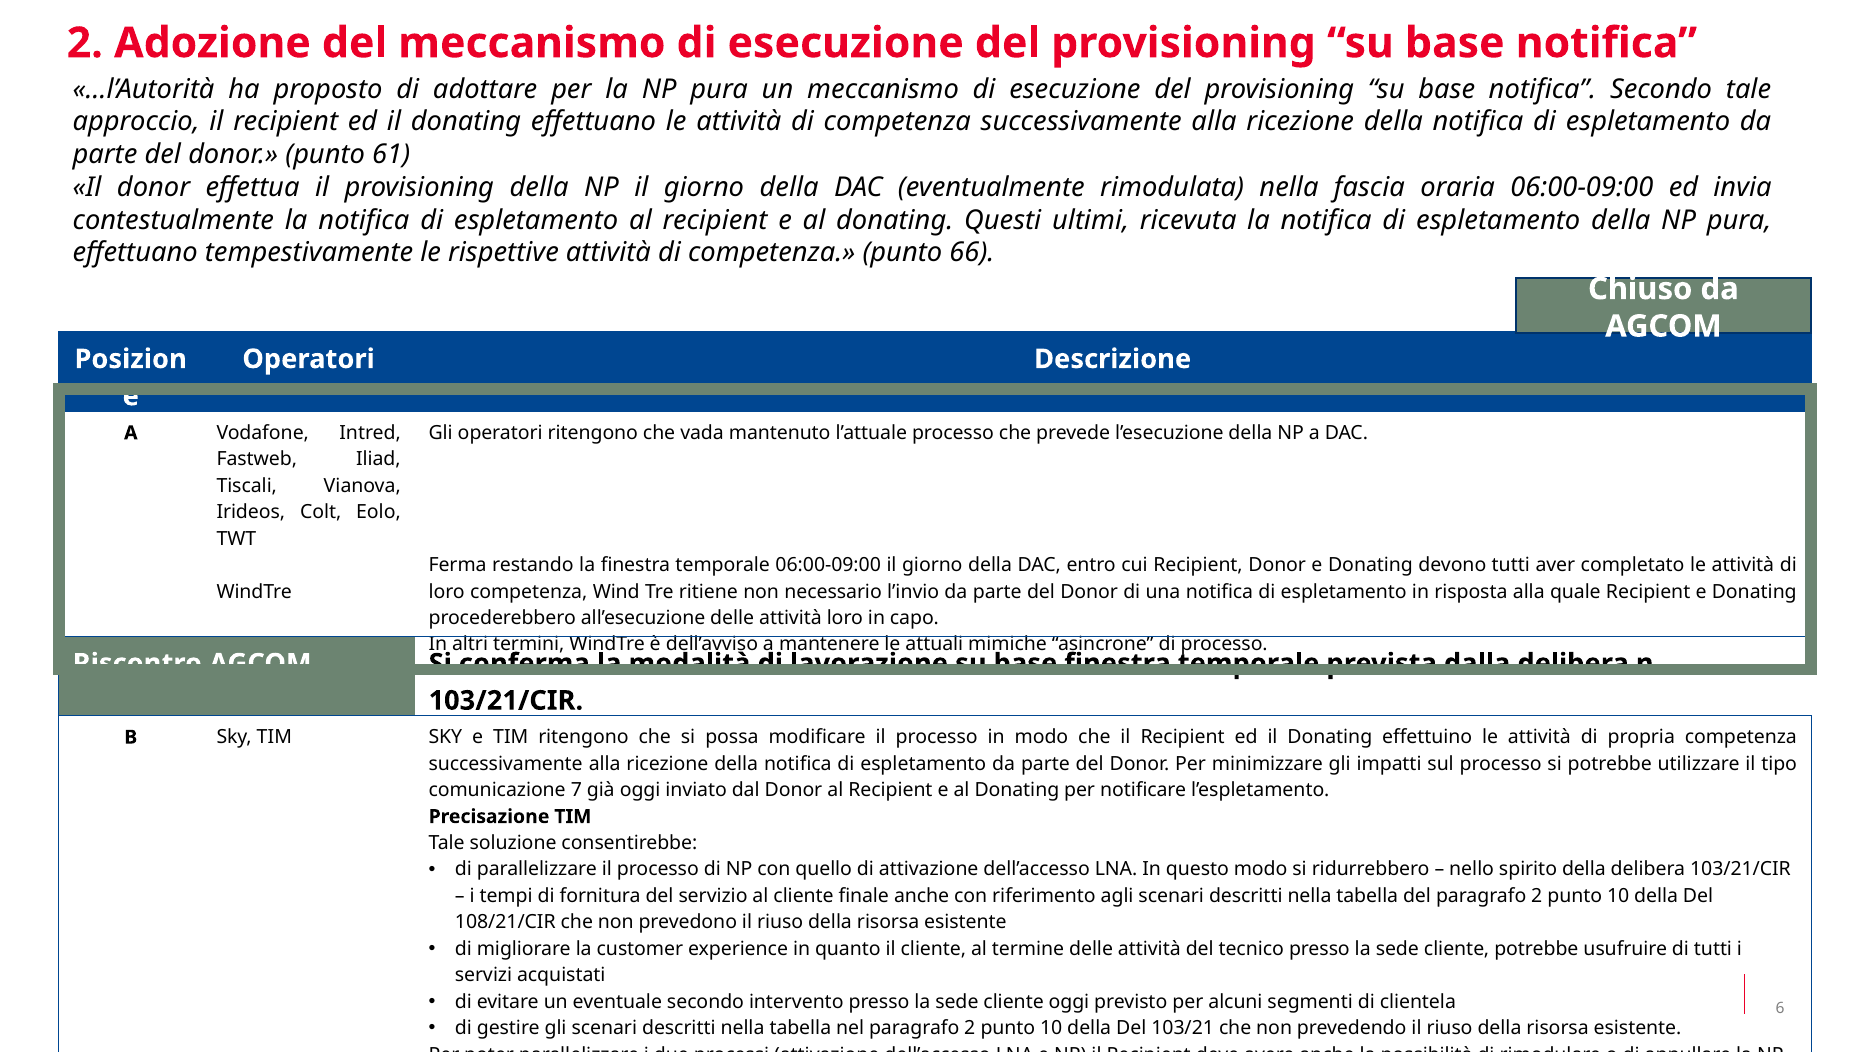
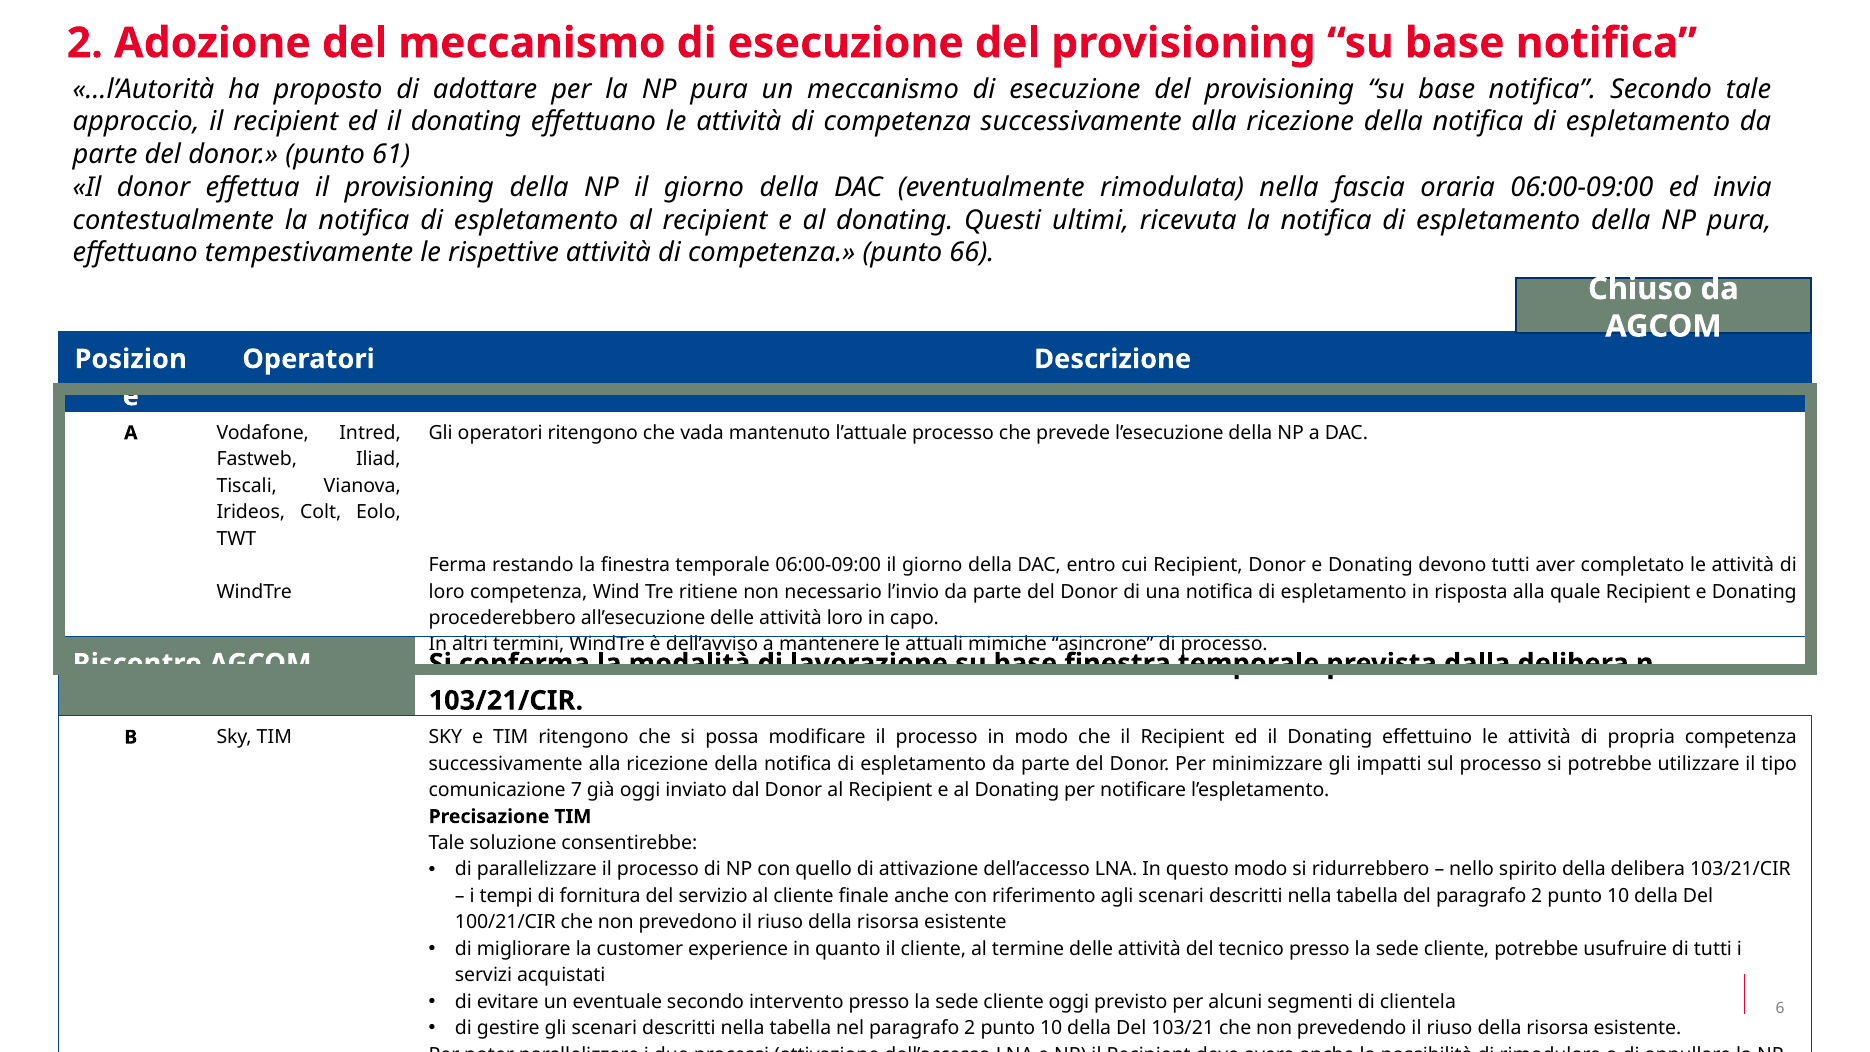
108/21/CIR: 108/21/CIR -> 100/21/CIR (505, 922)
